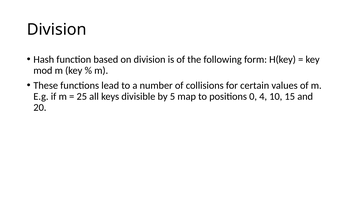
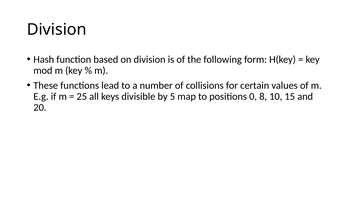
4: 4 -> 8 (263, 96)
